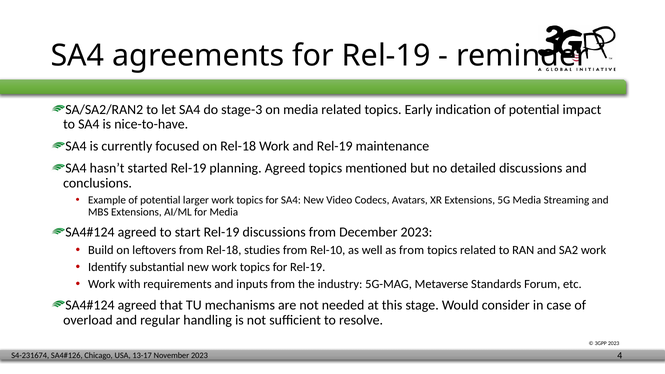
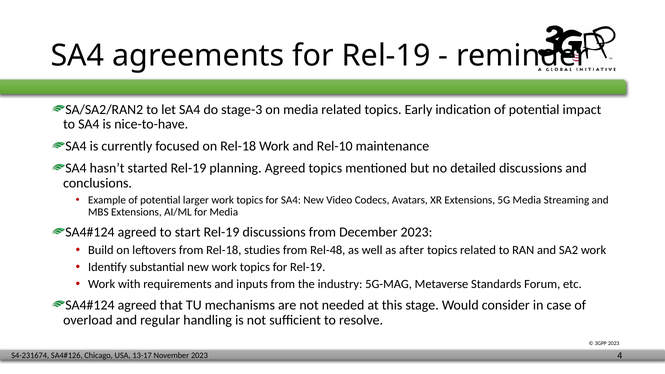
and Rel-19: Rel-19 -> Rel-10 (335, 146)
Rel-10: Rel-10 -> Rel-48 (328, 250)
as from: from -> after (412, 250)
